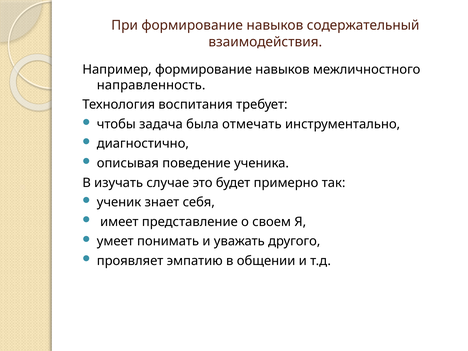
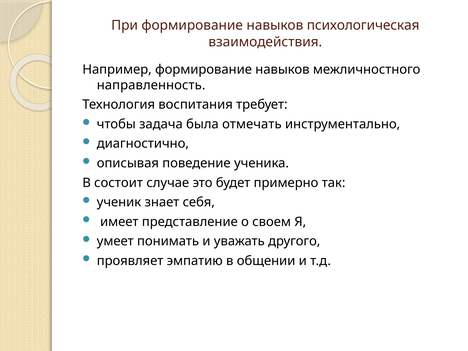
содержательный: содержательный -> психологическая (363, 25)
изучать: изучать -> состоит (119, 183)
